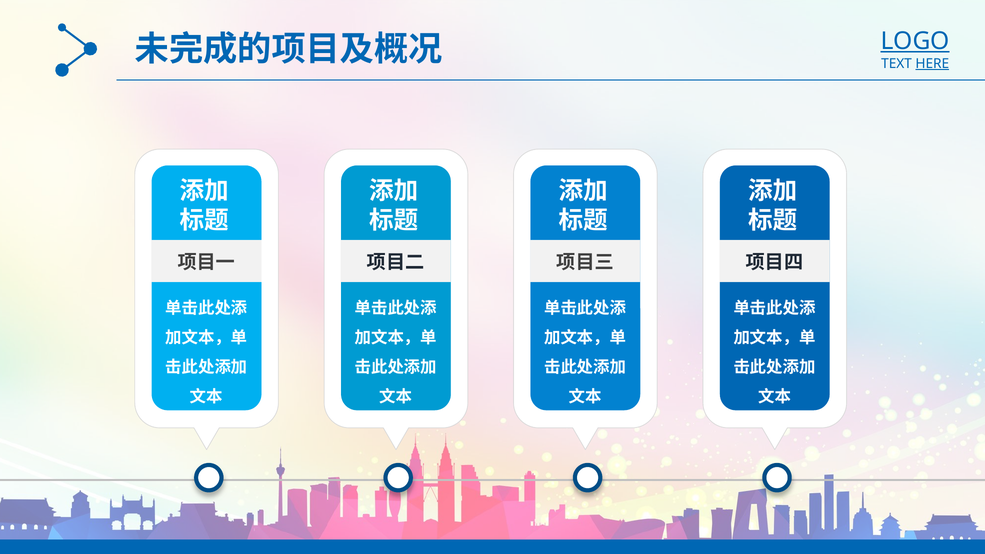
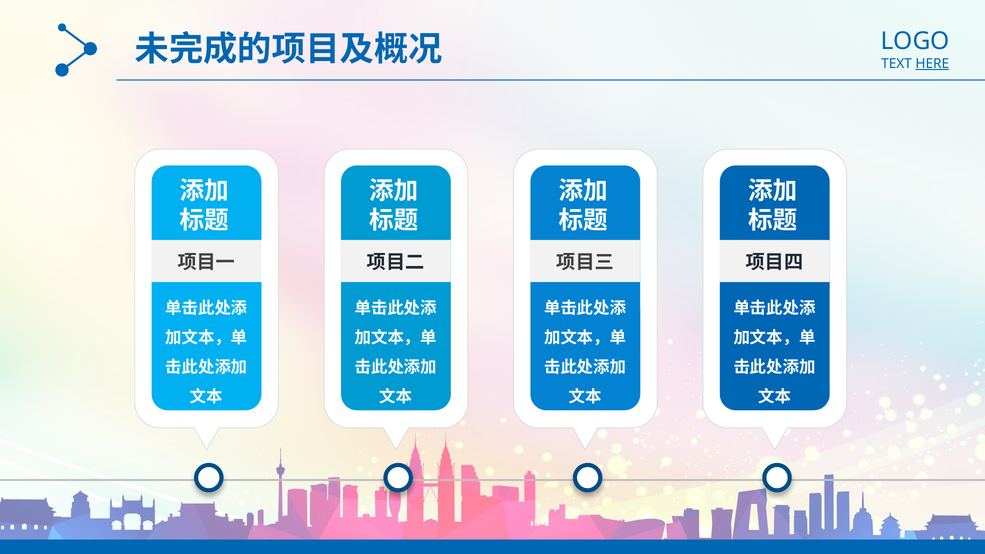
LOGO underline: present -> none (915, 41)
